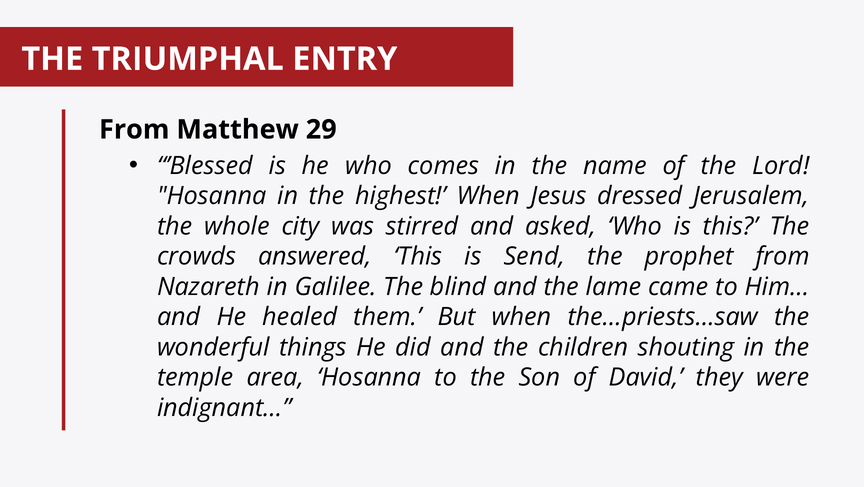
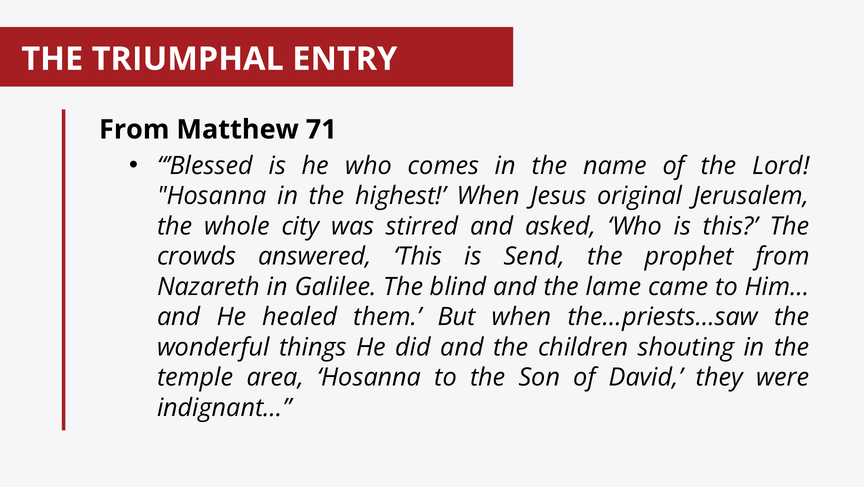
29: 29 -> 71 (321, 130)
dressed: dressed -> original (640, 196)
